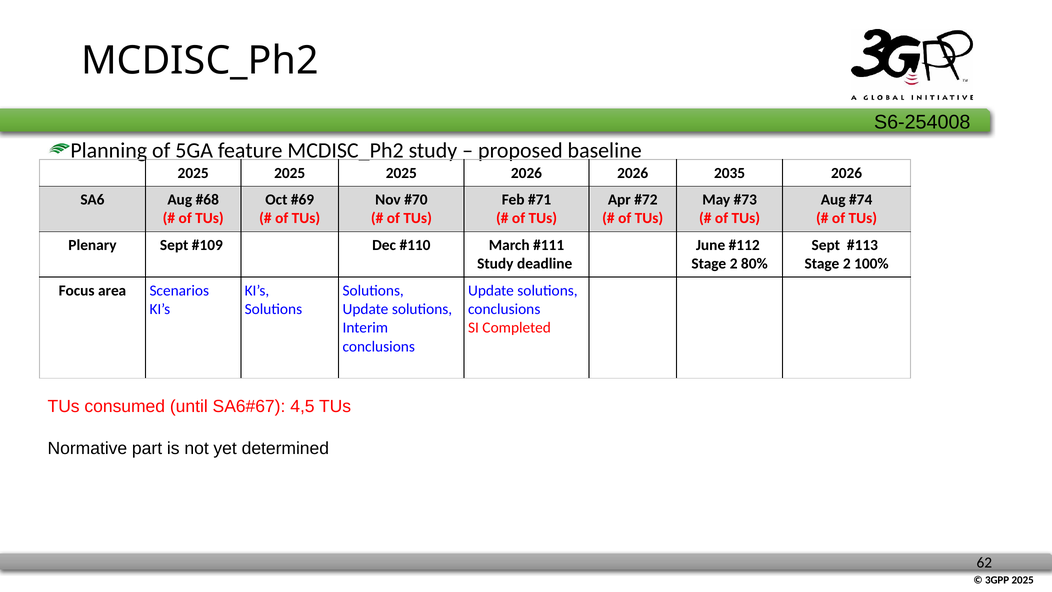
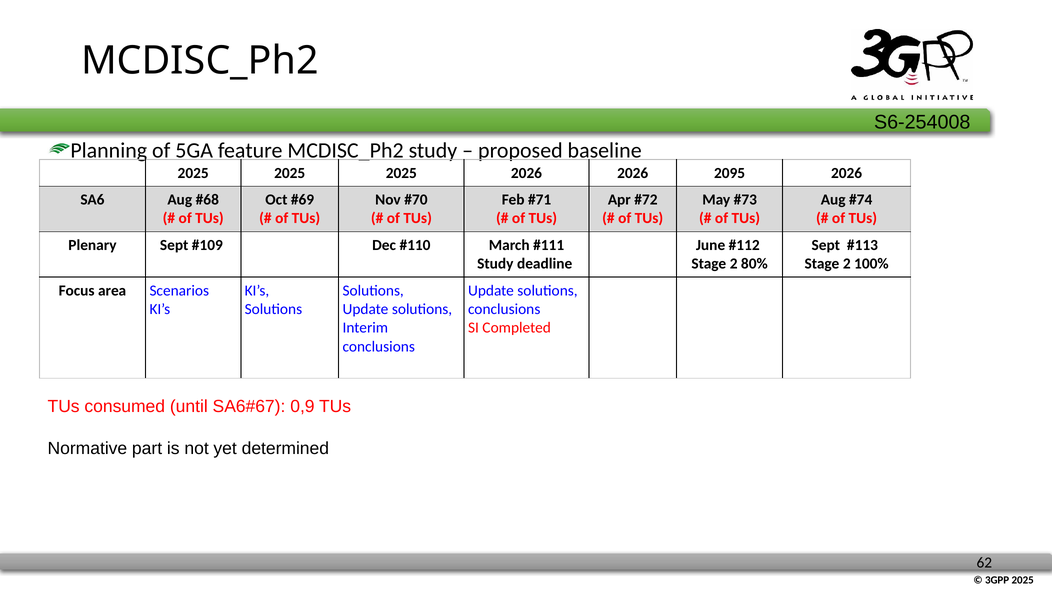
2035: 2035 -> 2095 (730, 173)
4,5: 4,5 -> 0,9 (302, 406)
